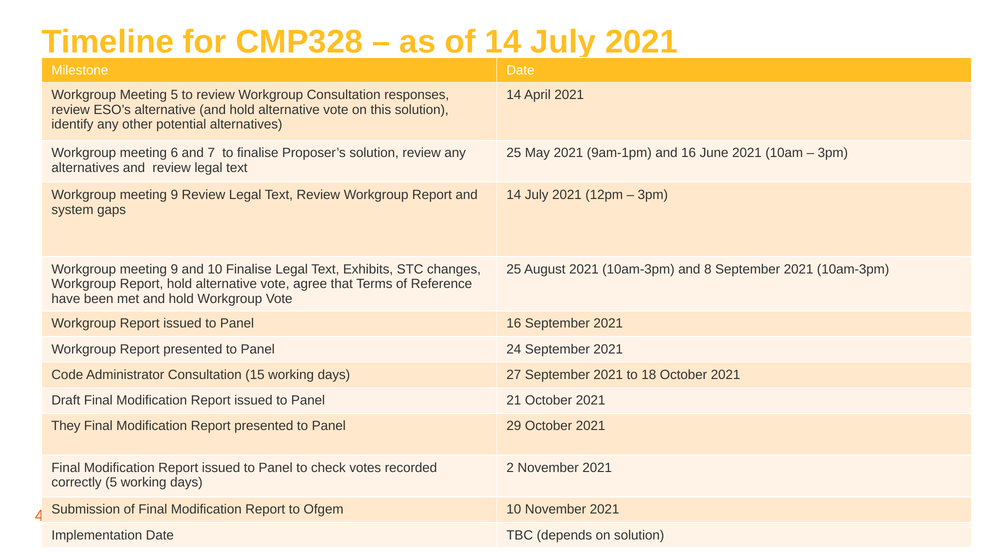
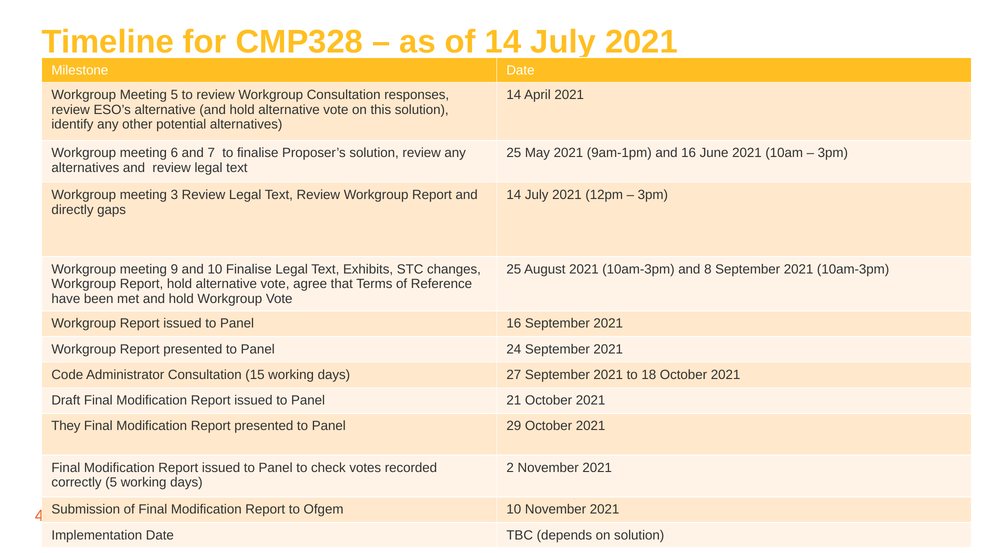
9: 9 -> 3 (174, 195)
system: system -> directly (73, 209)
